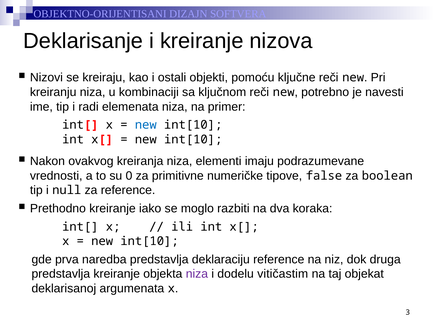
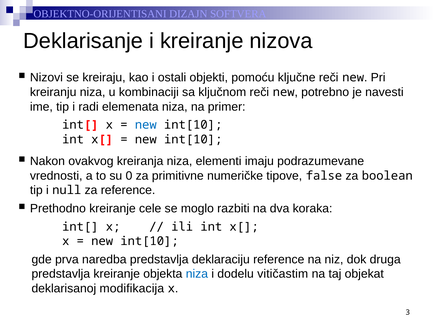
iako: iako -> cele (150, 208)
niza colour: purple -> blue (197, 274)
argumenata: argumenata -> modifikacija (132, 288)
